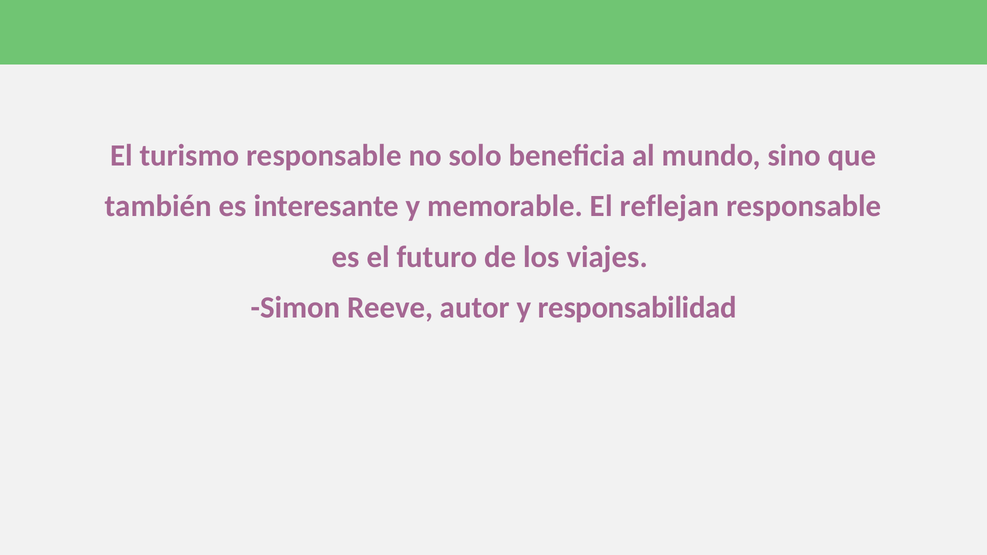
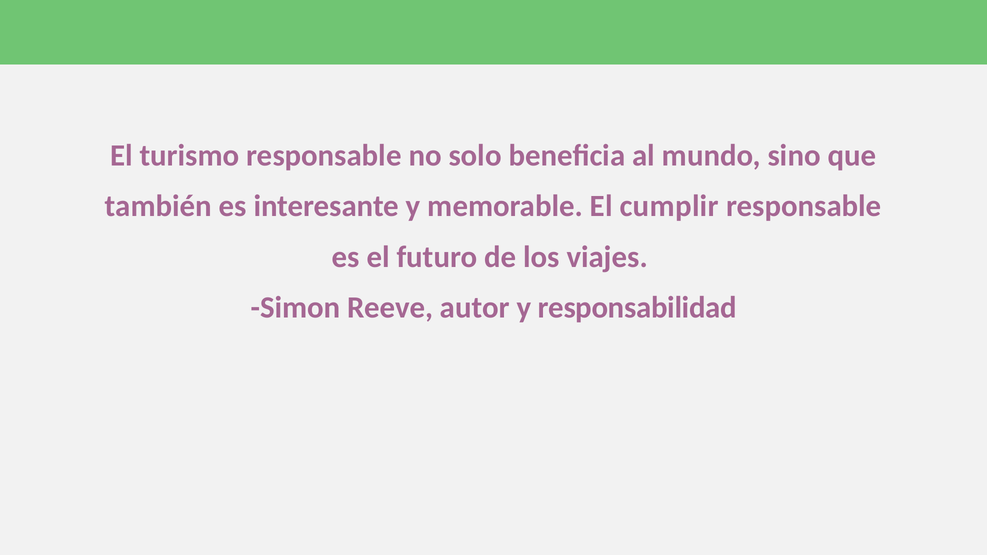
reflejan: reflejan -> cumplir (669, 206)
